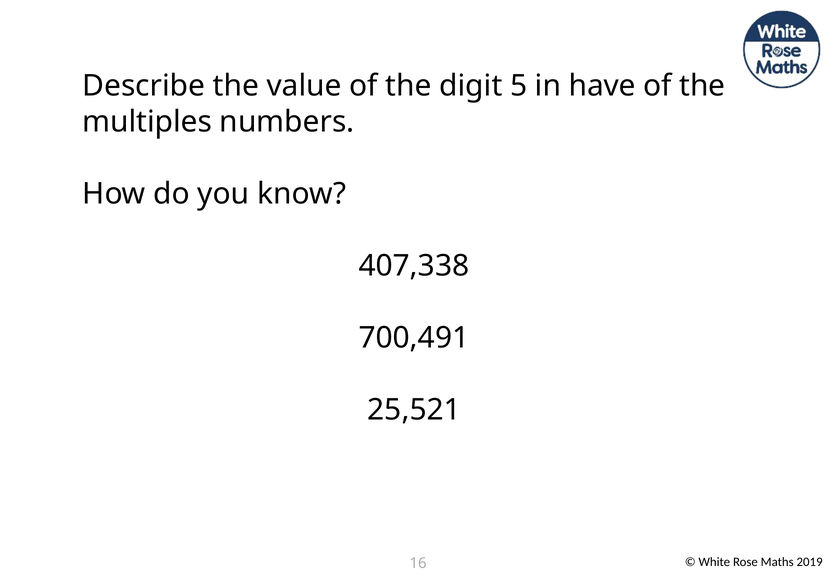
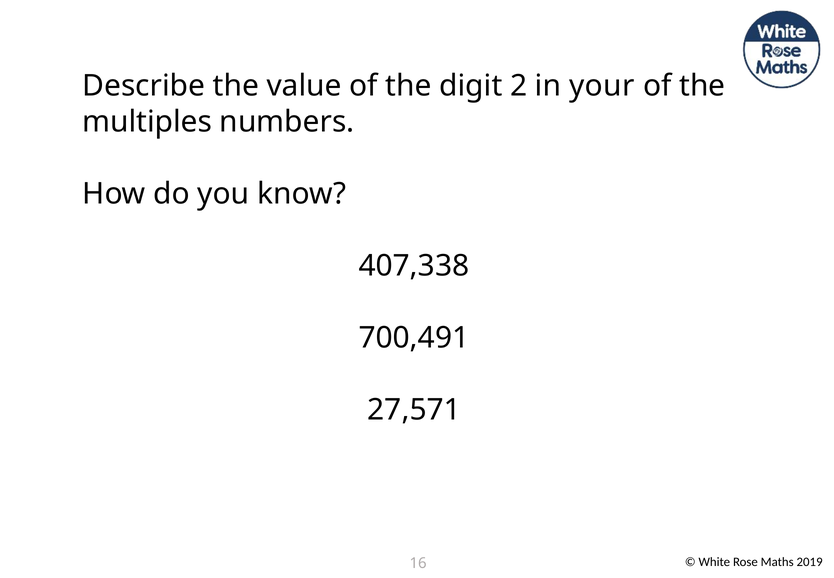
5: 5 -> 2 (519, 86)
have: have -> your (602, 86)
25,521: 25,521 -> 27,571 (414, 409)
